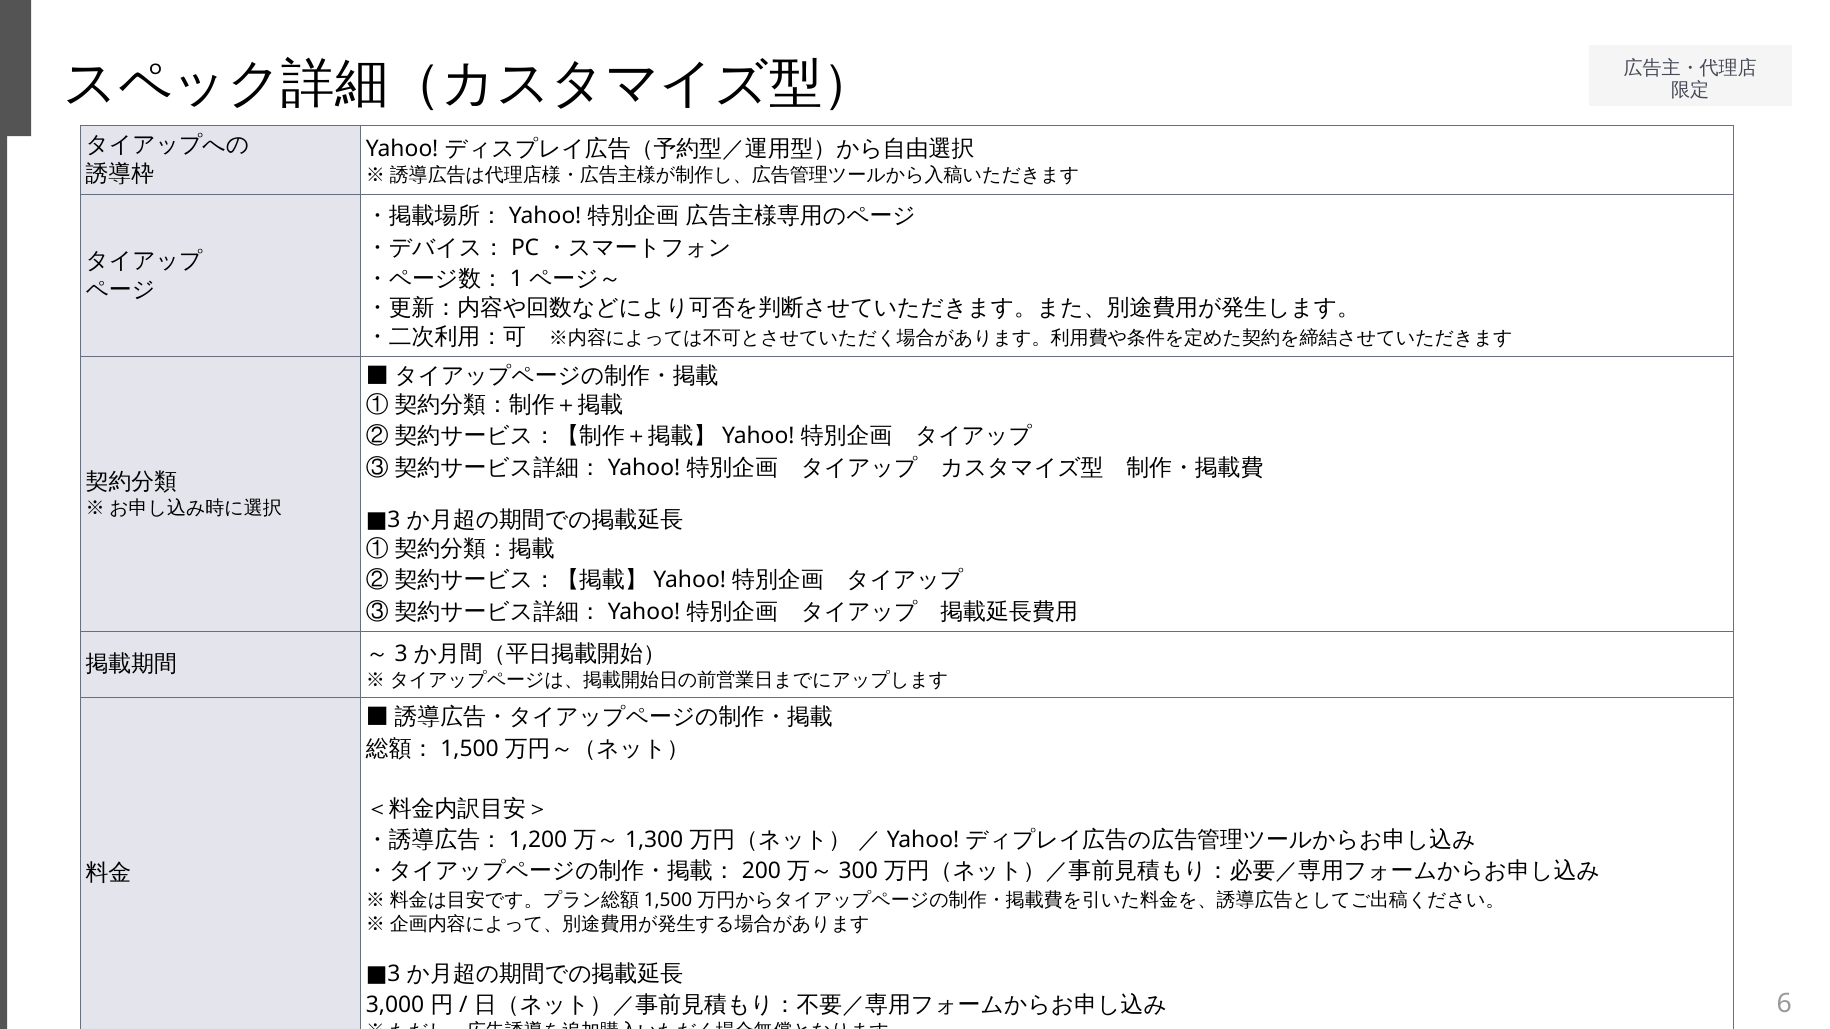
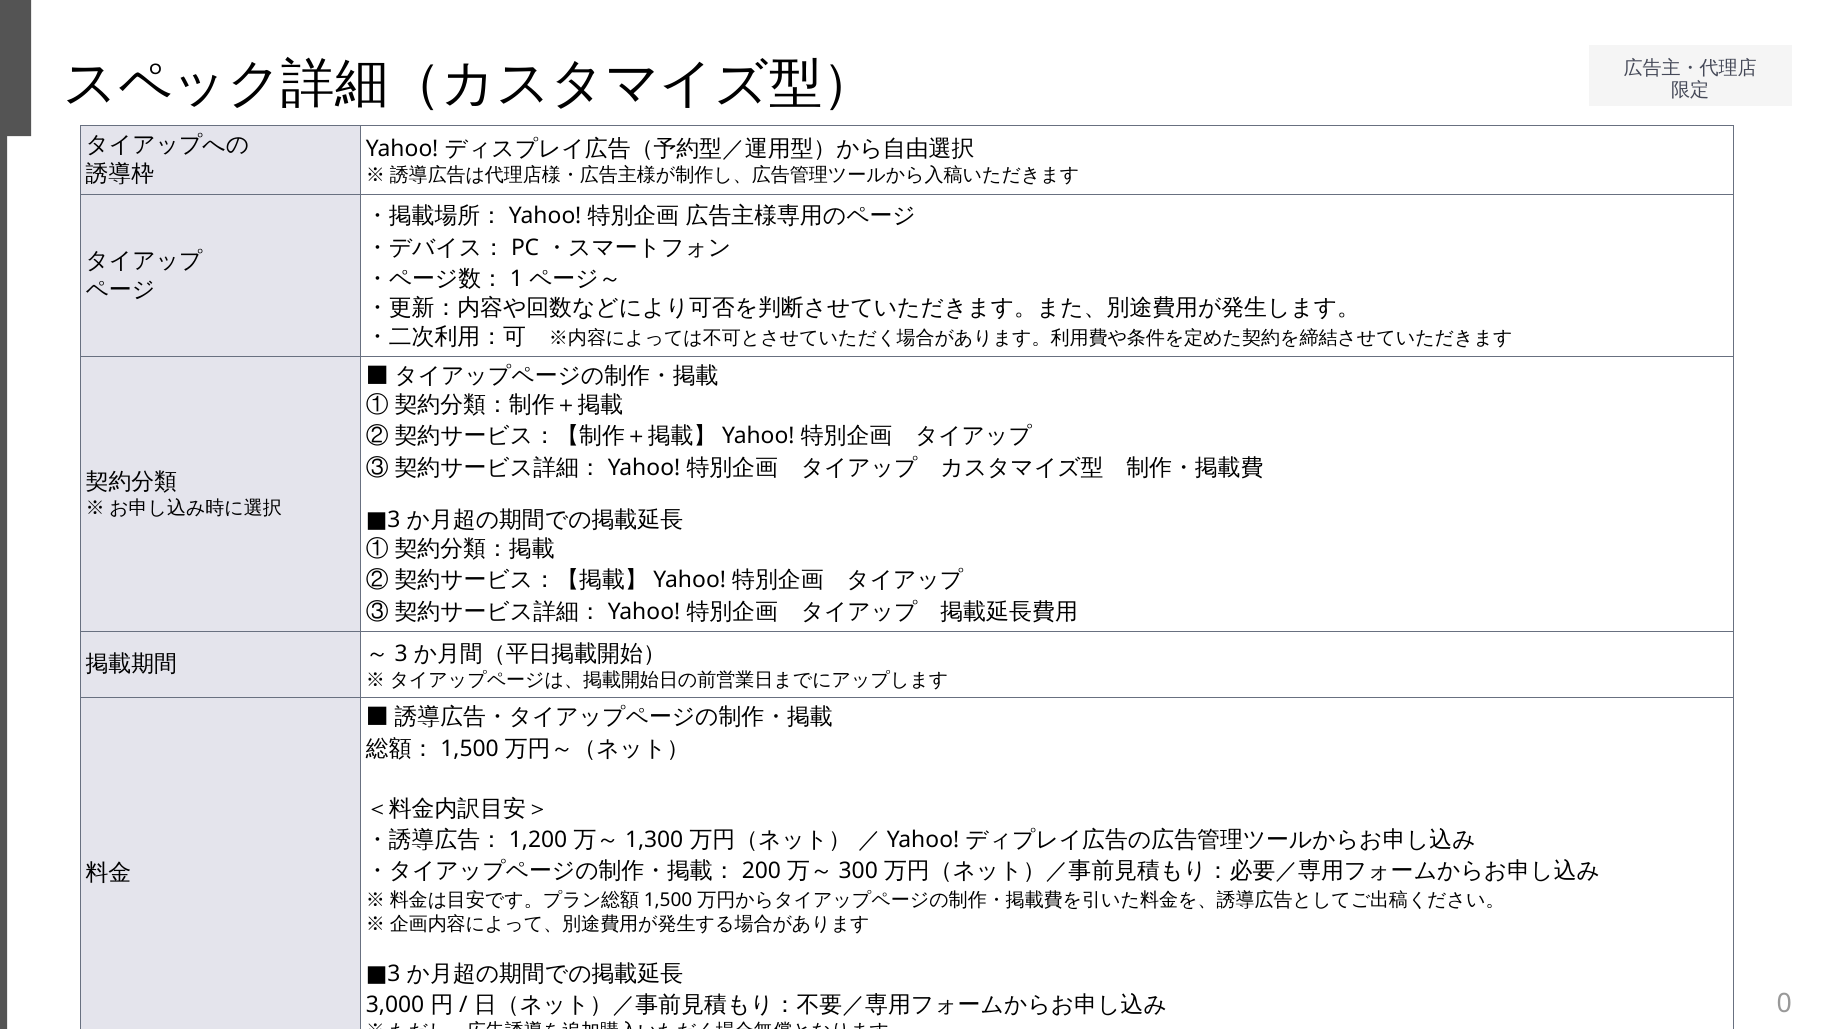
6: 6 -> 0 (1784, 1004)
